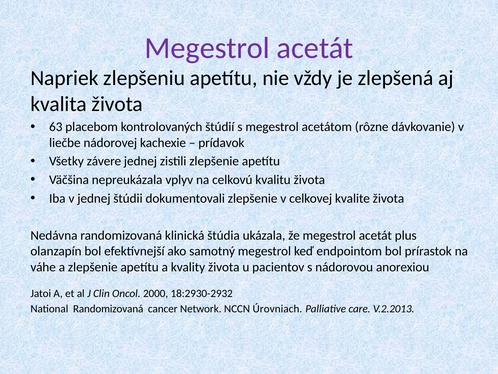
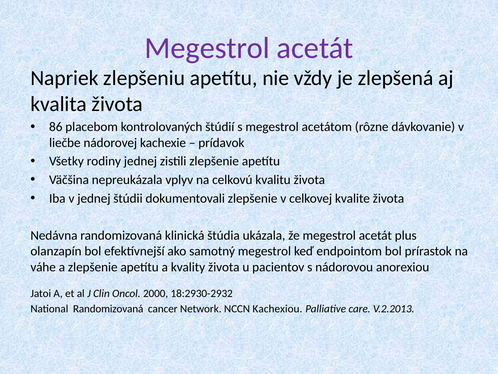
63: 63 -> 86 (56, 127)
závere: závere -> rodiny (104, 161)
Úrovniach: Úrovniach -> Kachexiou (277, 309)
